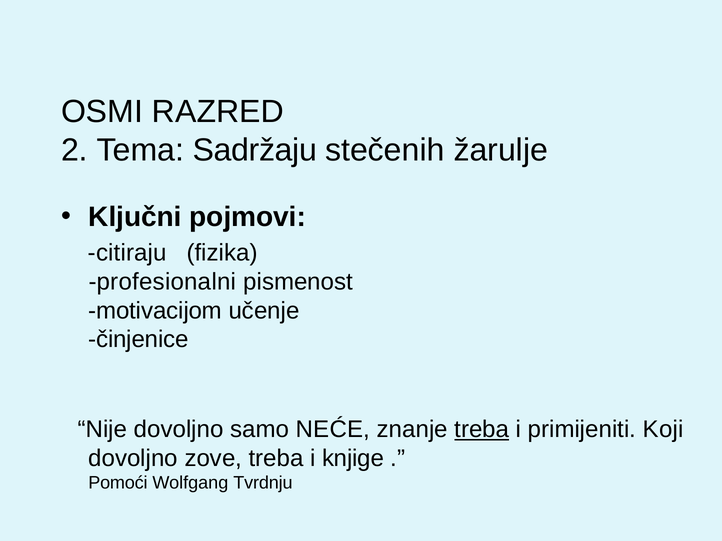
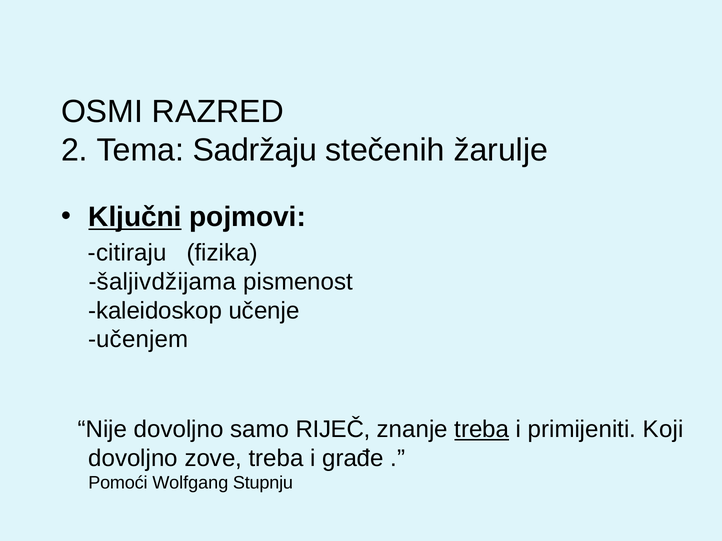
Ključni underline: none -> present (135, 217)
profesionalni: profesionalni -> šaljivdžijama (162, 282)
motivacijom: motivacijom -> kaleidoskop (155, 311)
činjenice: činjenice -> učenjem (138, 340)
NEĆE: NEĆE -> RIJEČ (333, 430)
knjige: knjige -> građe (353, 459)
Tvrdnju: Tvrdnju -> Stupnju (263, 483)
